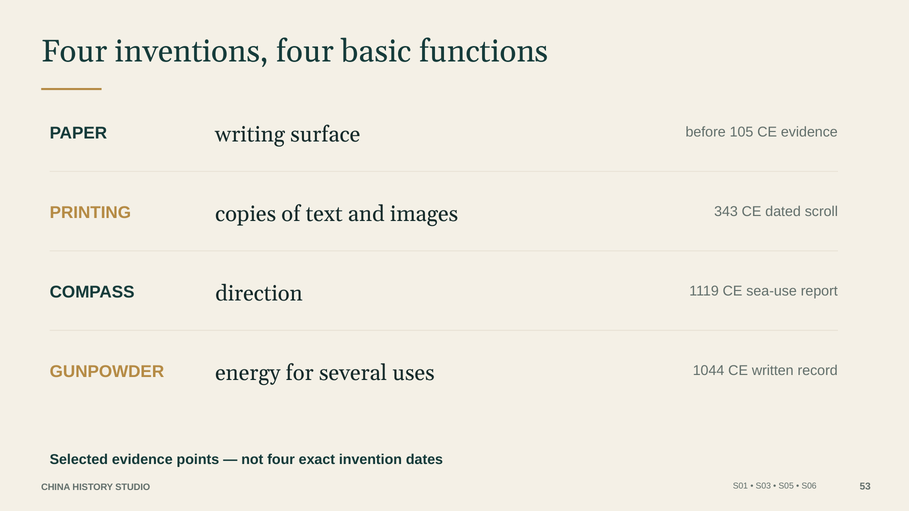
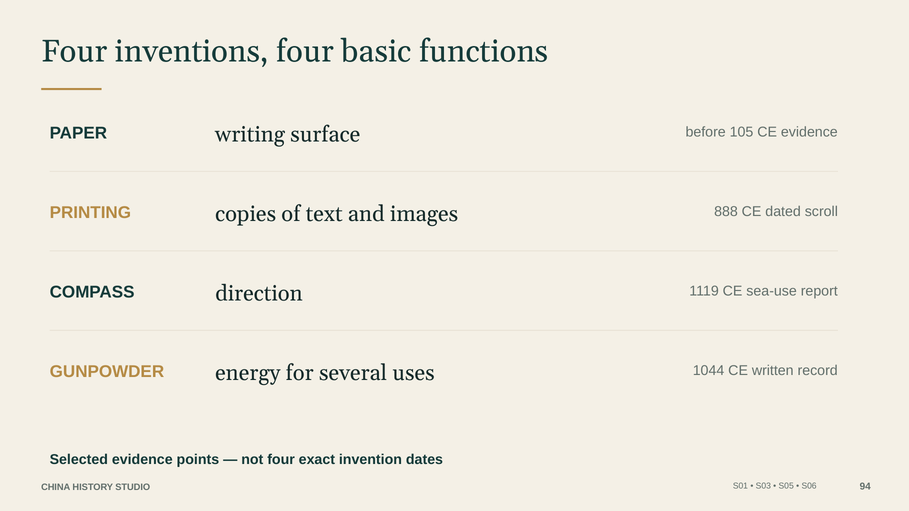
343: 343 -> 888 (726, 212)
53: 53 -> 94 (865, 487)
